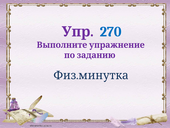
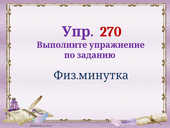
270 colour: blue -> red (111, 32)
